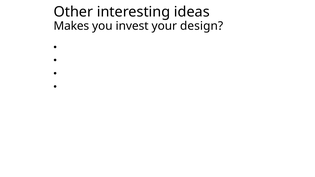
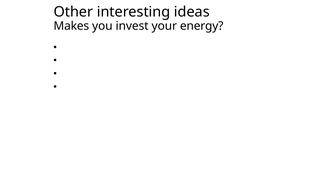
design: design -> energy (202, 26)
